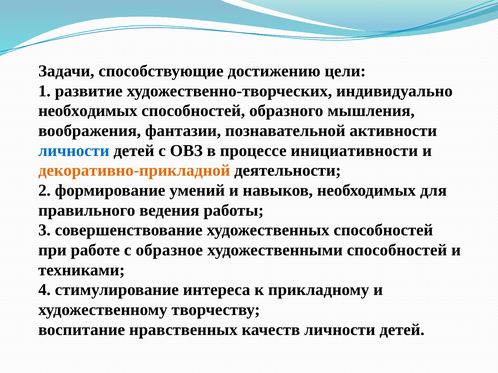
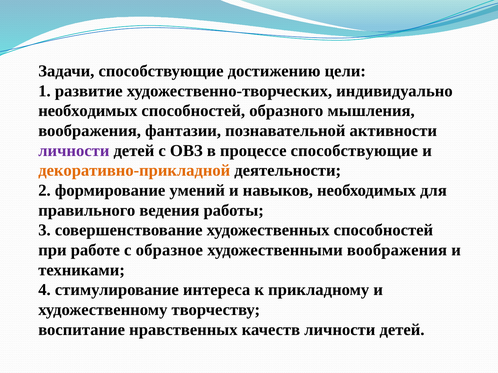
личности colour: blue -> purple (74, 151)
процессе инициативности: инициативности -> способствующие (354, 151)
художественными способностей: способностей -> воображения (397, 250)
